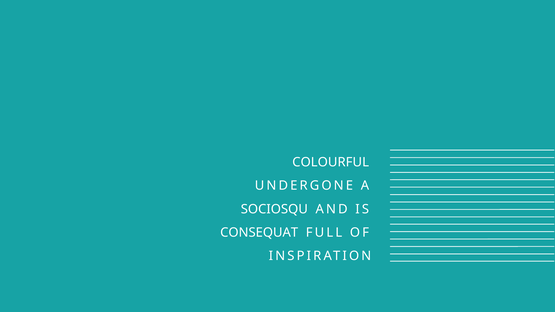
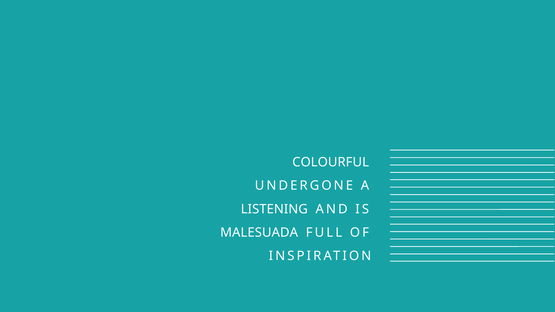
SOCIOSQU: SOCIOSQU -> LISTENING (274, 209)
CONSEQUAT: CONSEQUAT -> MALESUADA (259, 233)
